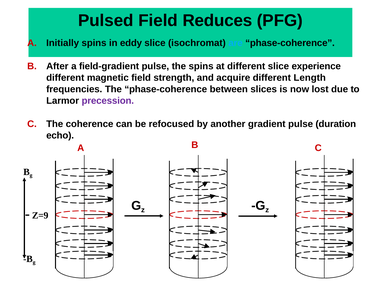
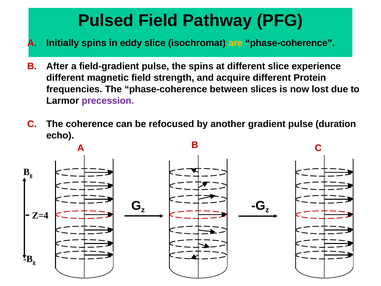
Reduces: Reduces -> Pathway (217, 21)
are colour: light blue -> yellow (236, 43)
Length: Length -> Protein (310, 78)
Z=9: Z=9 -> Z=4 (40, 215)
